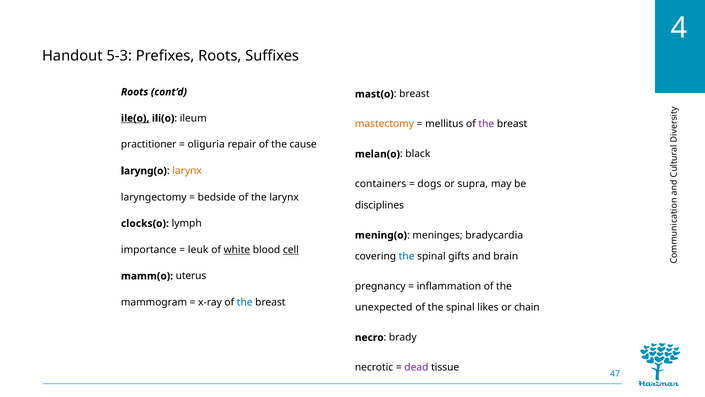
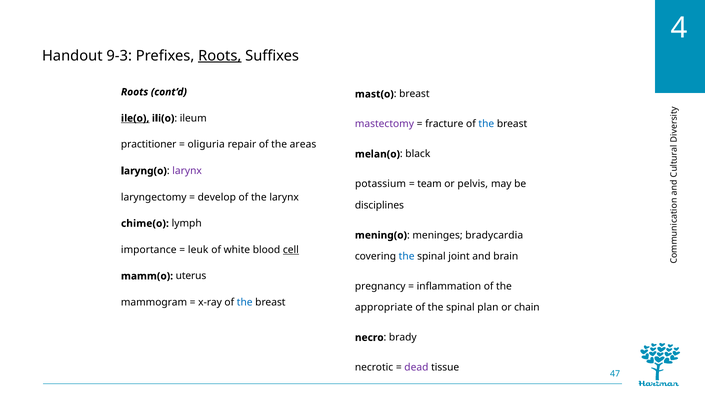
5-3: 5-3 -> 9-3 (119, 56)
Roots underline: none -> present (220, 56)
mastectomy colour: orange -> purple (384, 124)
mellitus: mellitus -> fracture (444, 124)
the colour: purple -> blue (486, 124)
cause: cause -> areas (303, 144)
larynx colour: orange -> purple (187, 171)
containers: containers -> potassium (381, 184)
dogs: dogs -> team (430, 184)
supra: supra -> pelvis (473, 184)
bedside: bedside -> develop (217, 197)
clocks(o: clocks(o -> chime(o (145, 223)
white underline: present -> none (237, 250)
gifts: gifts -> joint (459, 256)
unexpected: unexpected -> appropriate (384, 307)
likes: likes -> plan (488, 307)
